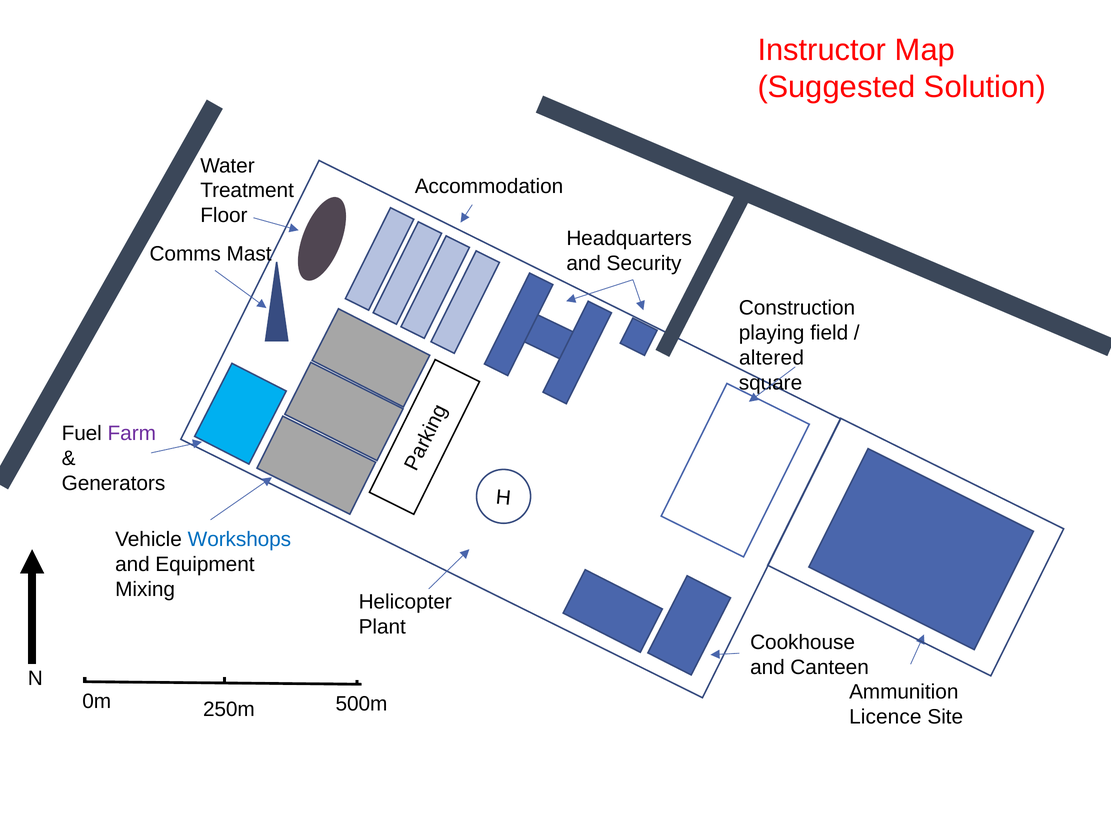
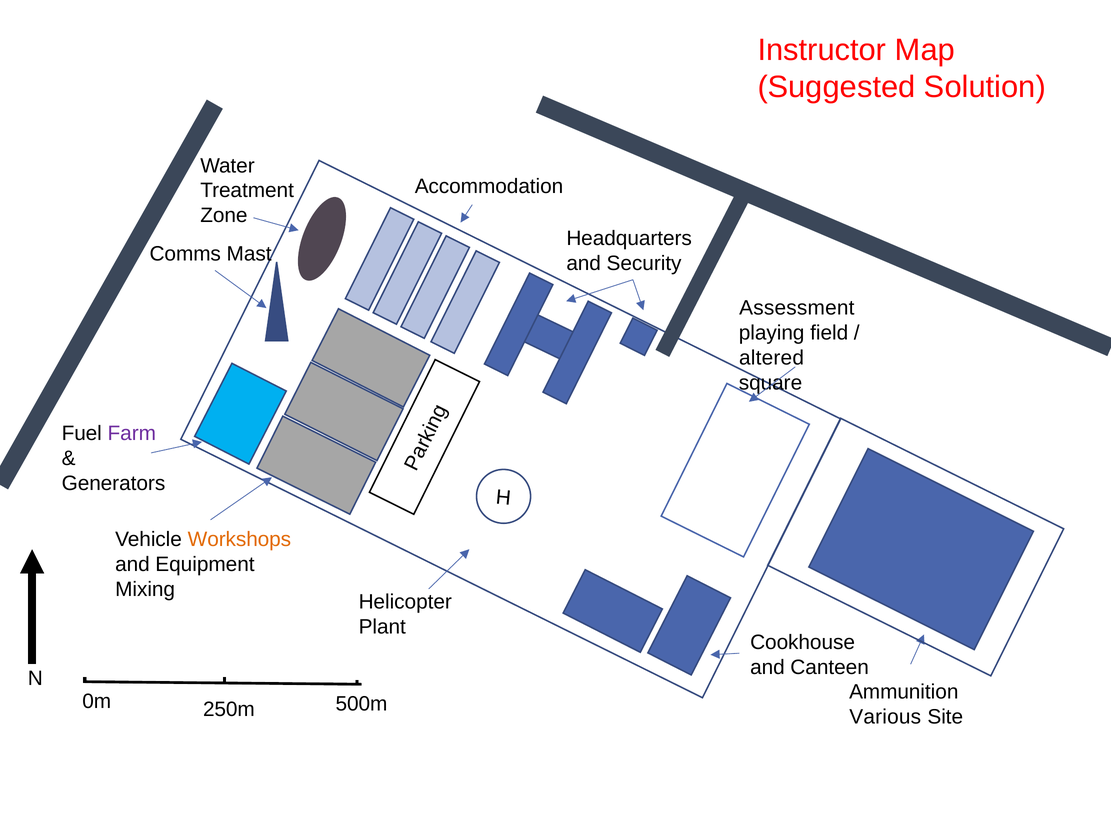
Floor: Floor -> Zone (224, 216)
Construction: Construction -> Assessment (797, 308)
Workshops colour: blue -> orange (239, 539)
Licence: Licence -> Various (885, 717)
